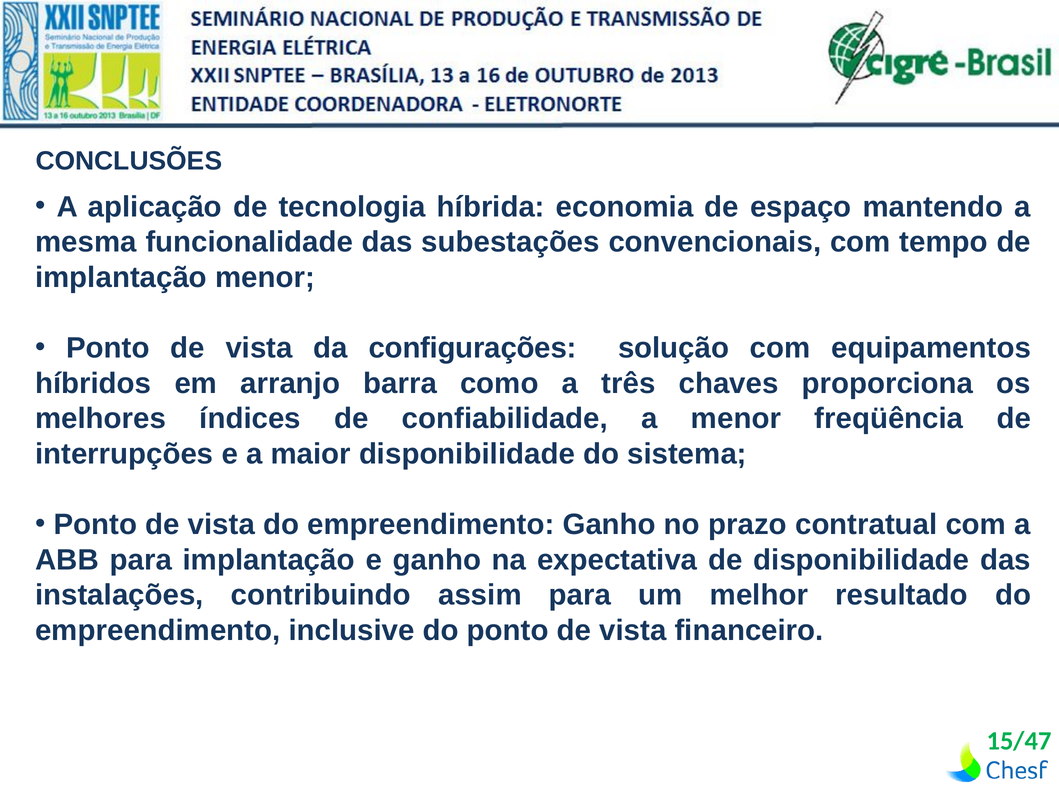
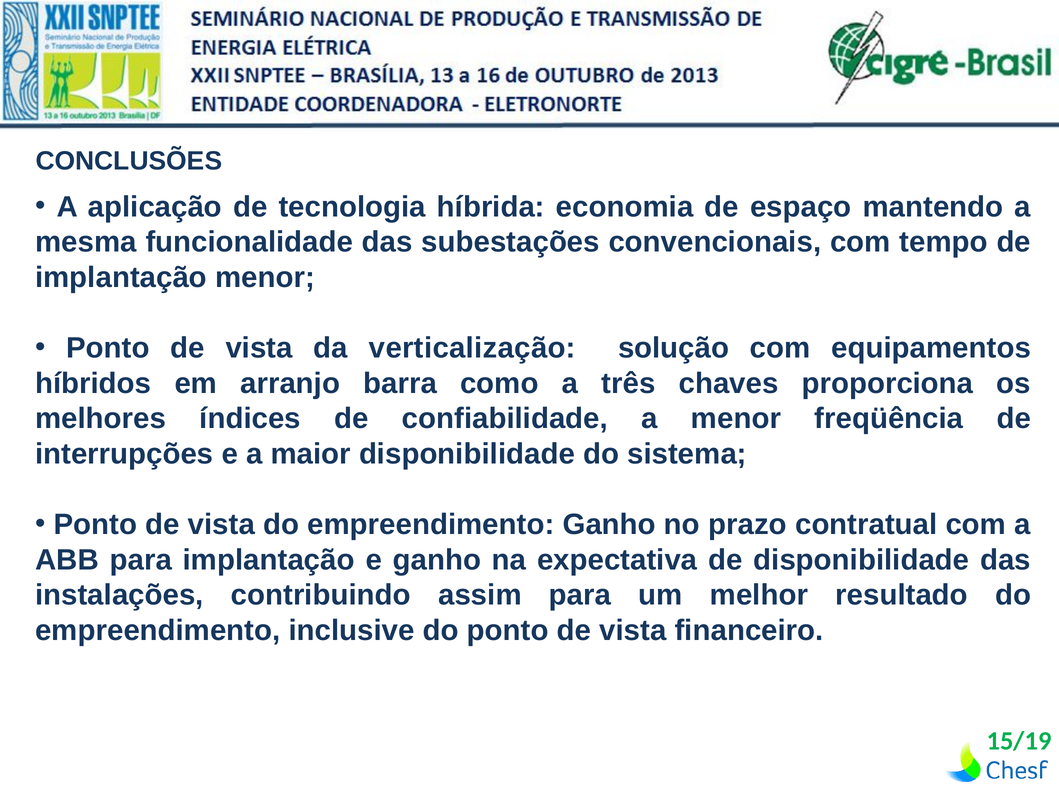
configurações: configurações -> verticalização (472, 348)
15/47: 15/47 -> 15/19 (1019, 741)
